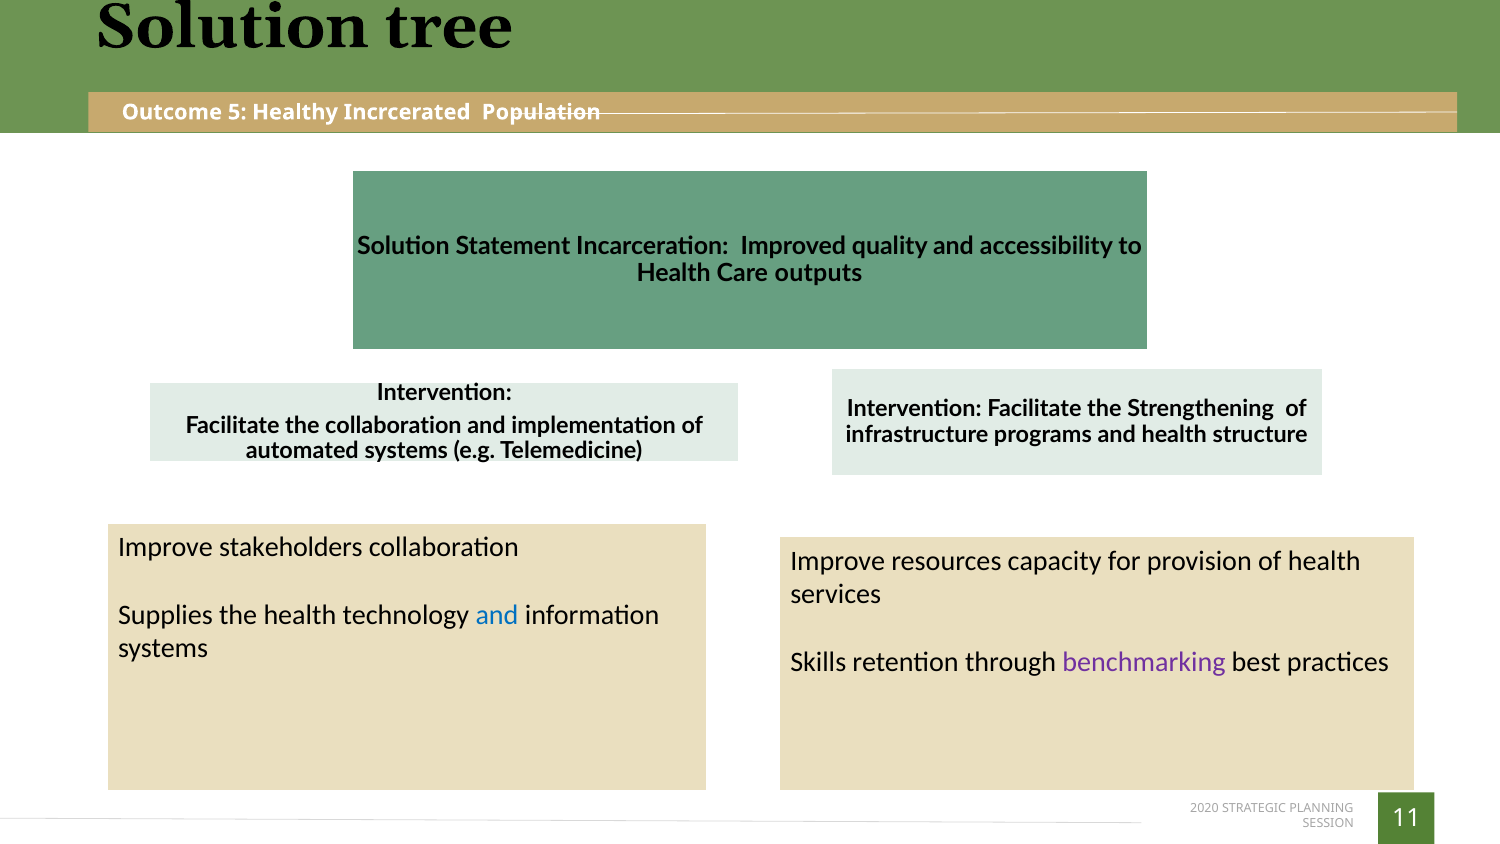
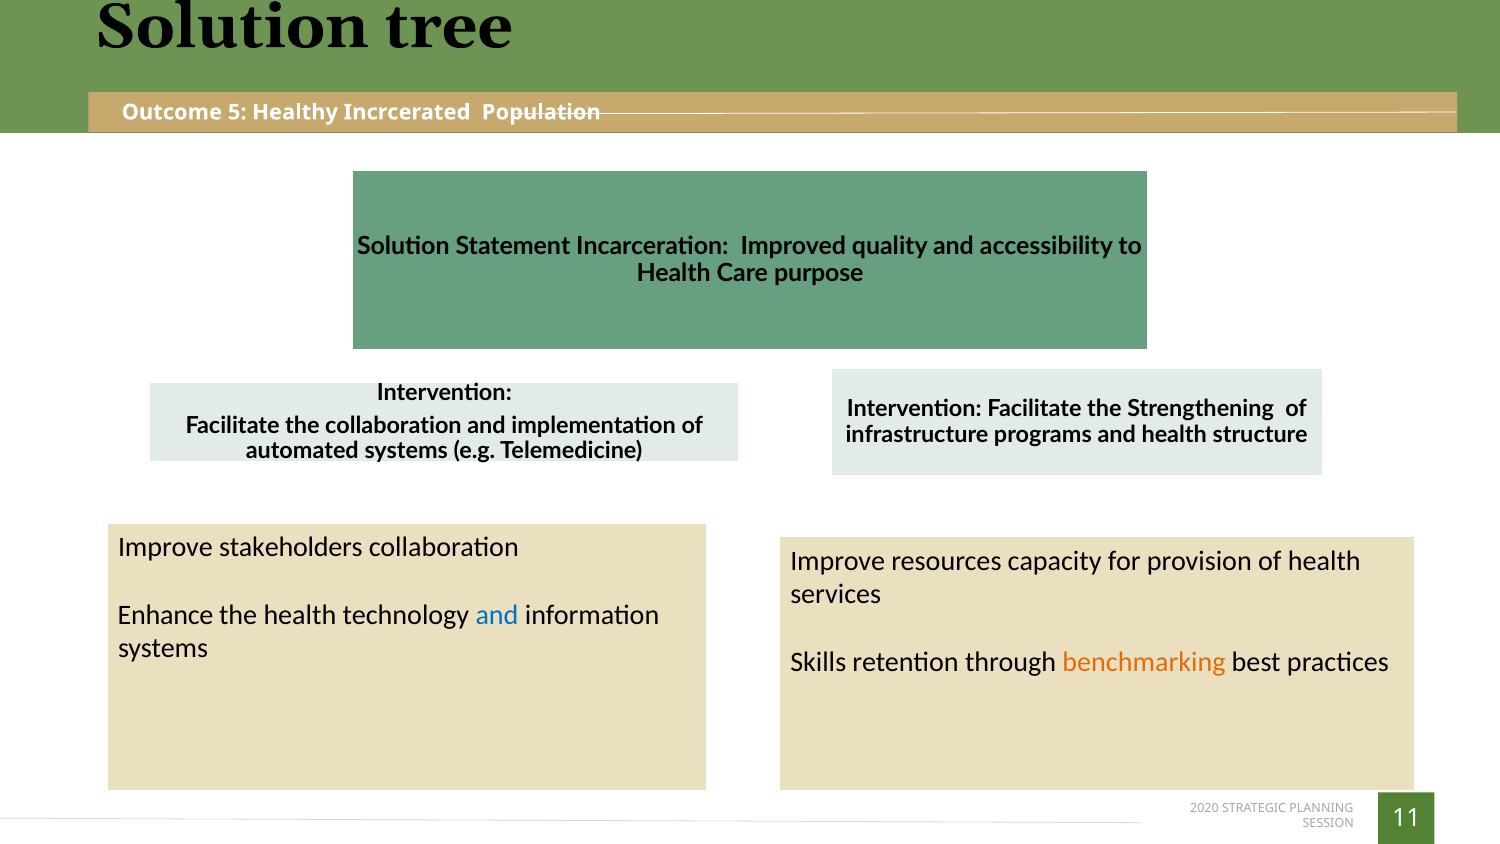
outputs: outputs -> purpose (819, 273)
Supplies: Supplies -> Enhance (166, 615)
benchmarking colour: purple -> orange (1144, 662)
